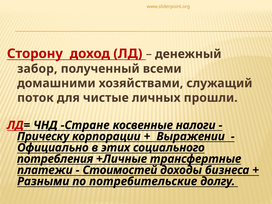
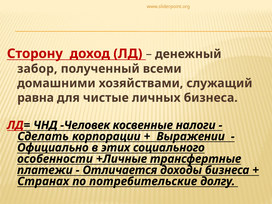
поток: поток -> равна (36, 98)
личных прошли: прошли -> бизнеса (211, 98)
Стране: Стране -> Человек (85, 125)
Прическу: Прическу -> Сделать (43, 136)
потребления: потребления -> особенности (55, 159)
Стоимостей: Стоимостей -> Отличается (120, 170)
Разными: Разными -> Странах (43, 181)
